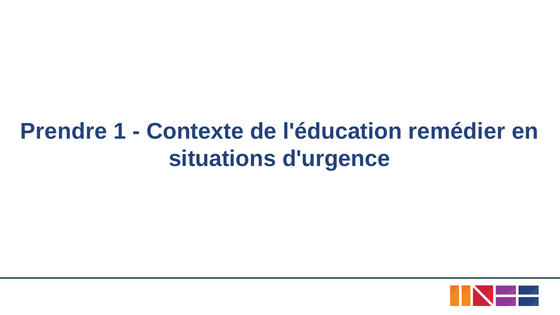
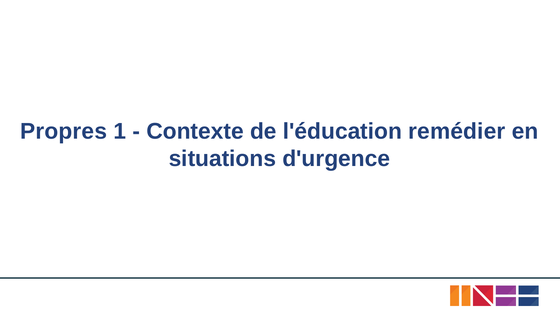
Prendre: Prendre -> Propres (64, 131)
